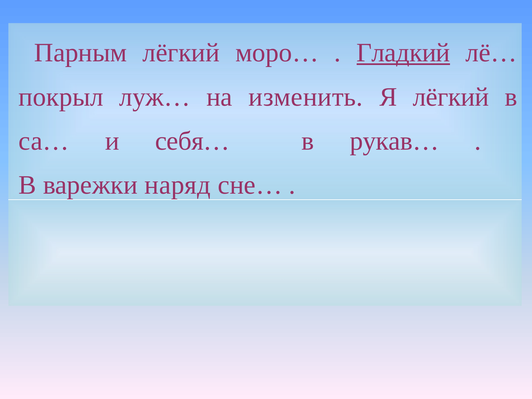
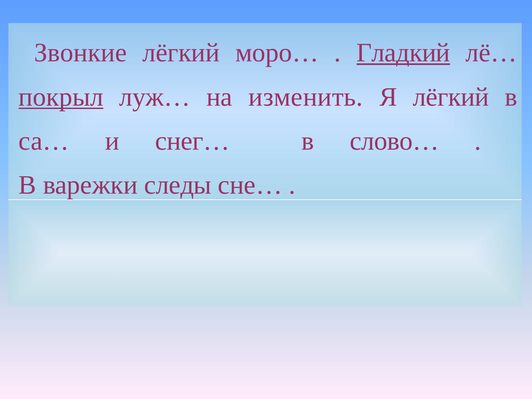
Парным: Парным -> Звонкие (81, 53)
покрыл underline: none -> present (61, 97)
себя…: себя… -> снег… (192, 141)
рукав…: рукав… -> слово… (394, 141)
наряд: наряд -> следы (178, 185)
